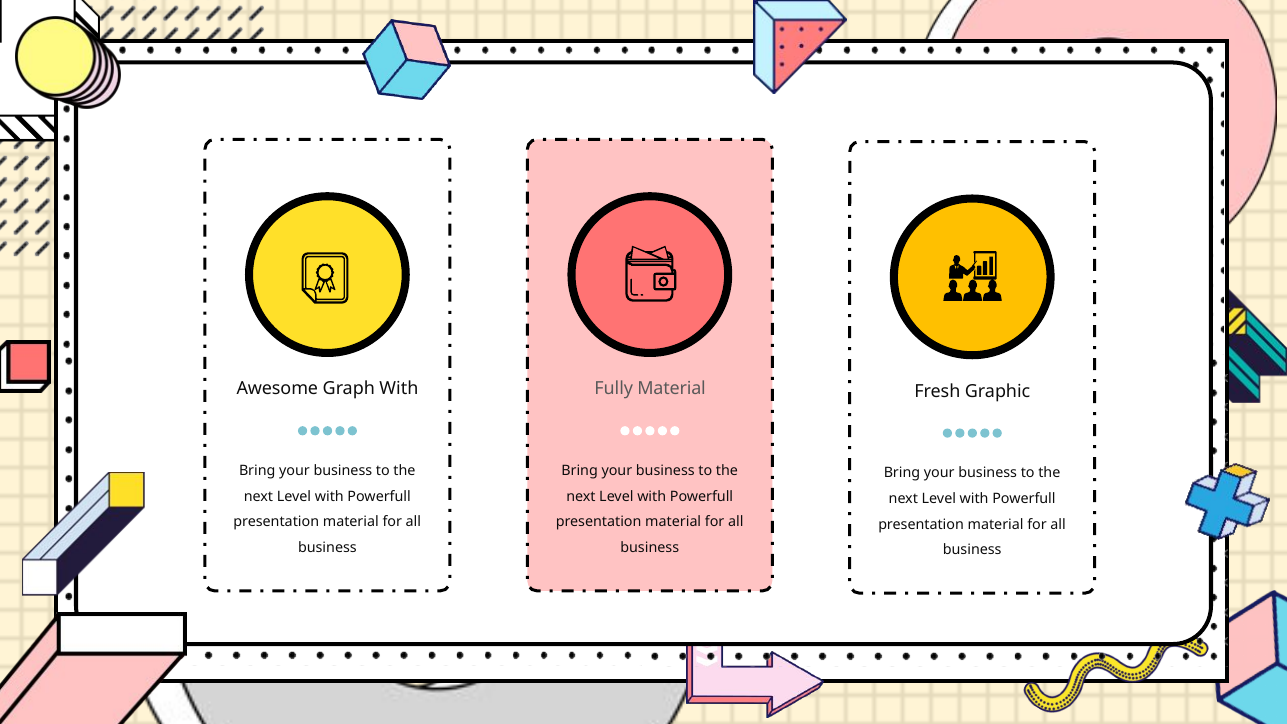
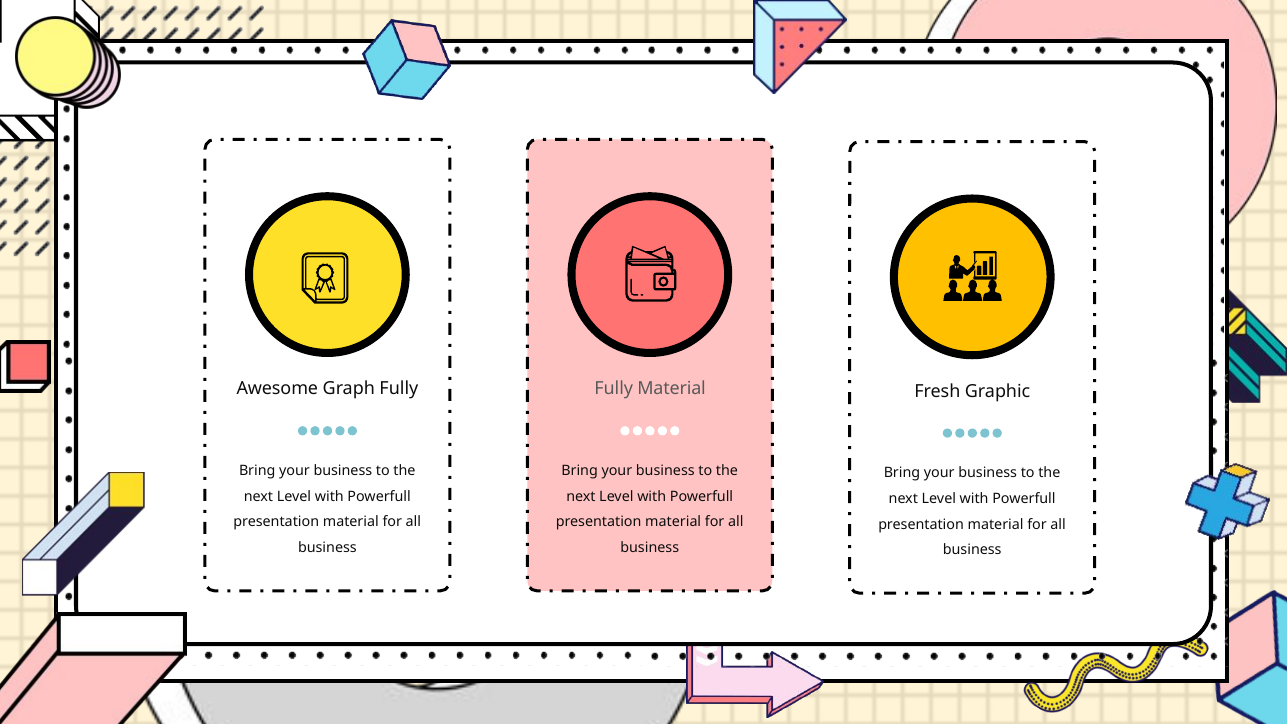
Graph With: With -> Fully (399, 389)
